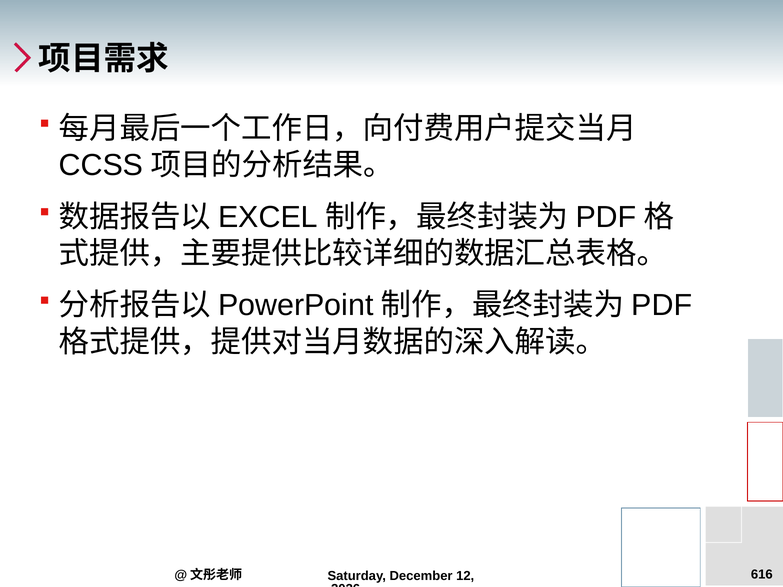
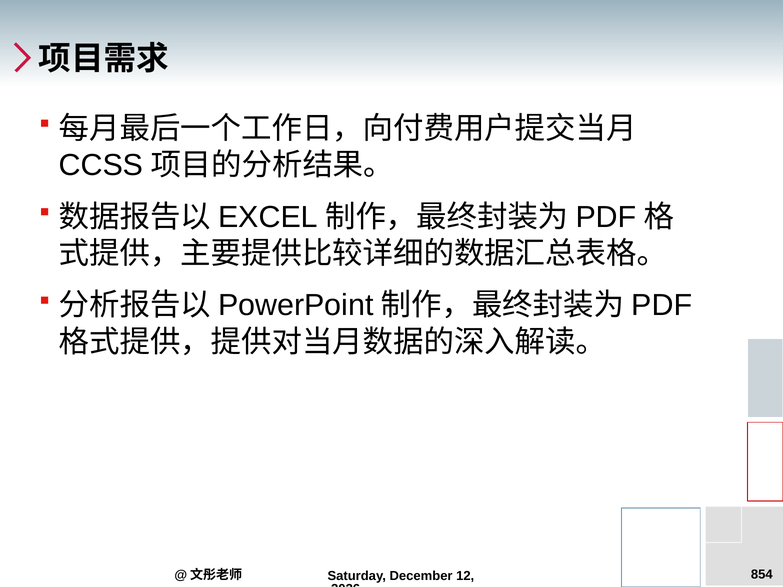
616: 616 -> 854 (762, 574)
